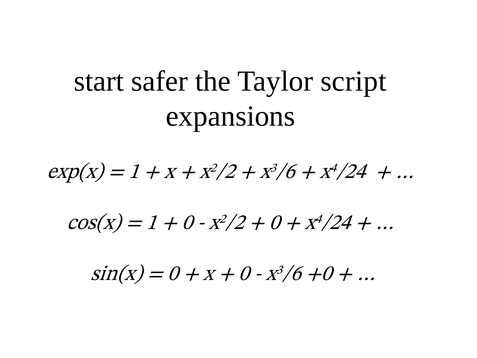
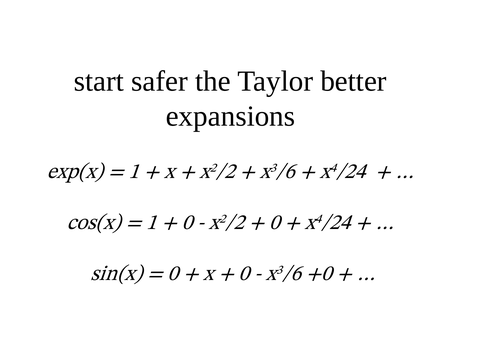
script: script -> better (354, 81)
